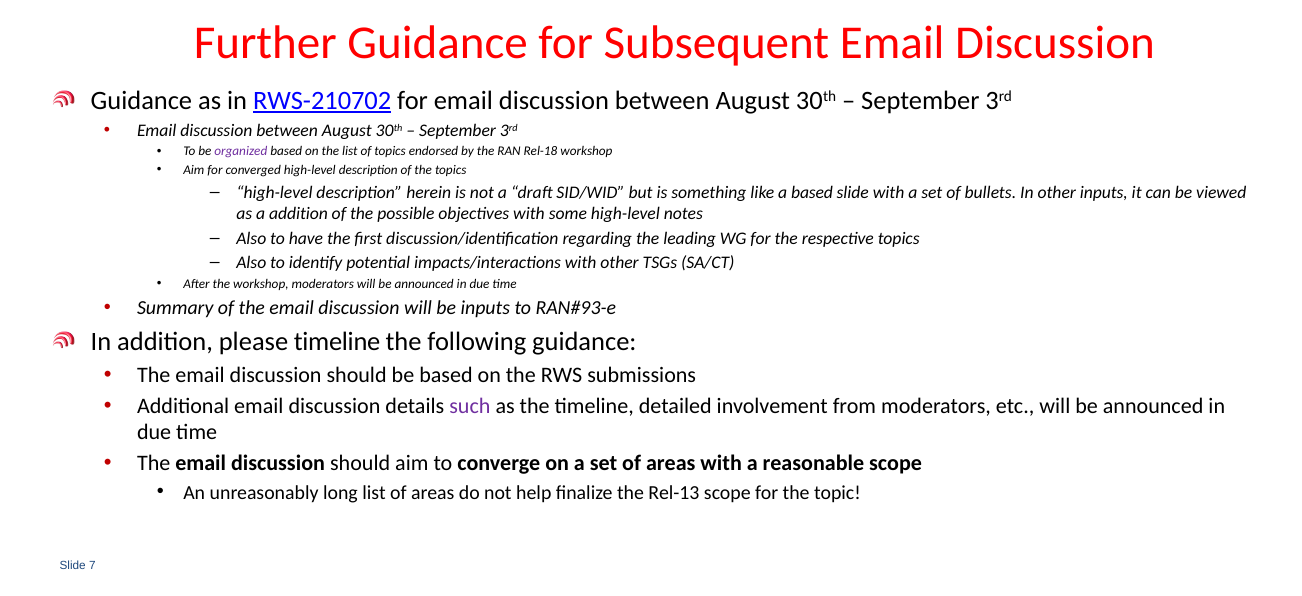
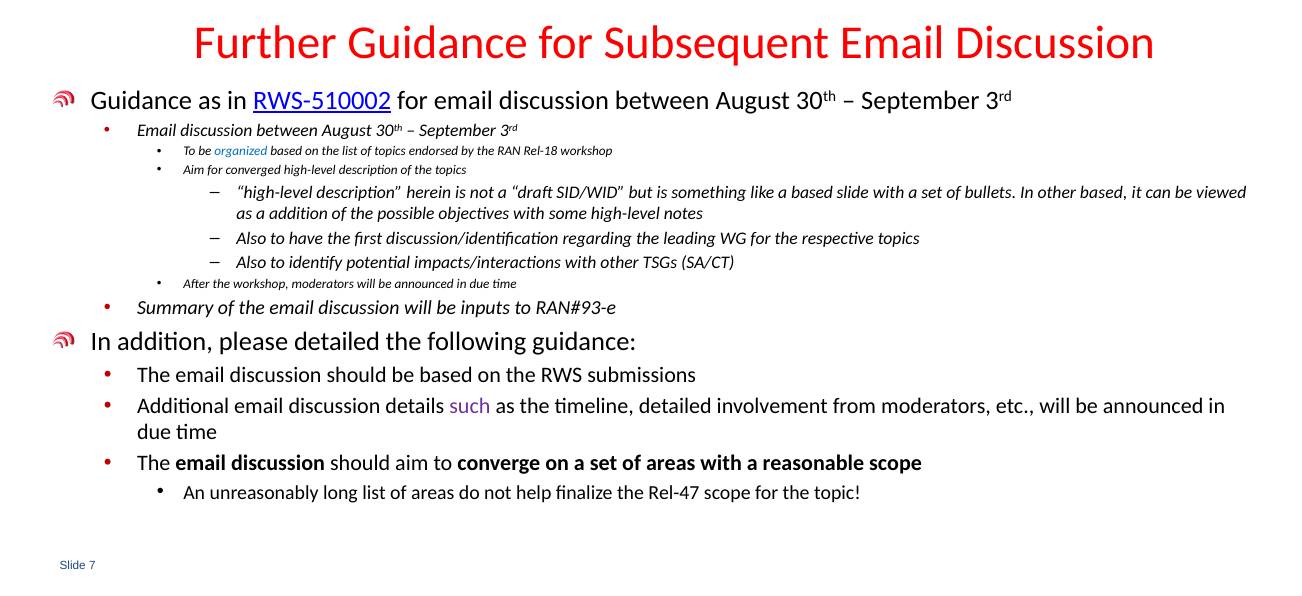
RWS-210702: RWS-210702 -> RWS-510002 (322, 101)
organized colour: purple -> blue (241, 151)
other inputs: inputs -> based (1104, 192)
please timeline: timeline -> detailed (337, 342)
Rel-13: Rel-13 -> Rel-47 (674, 492)
